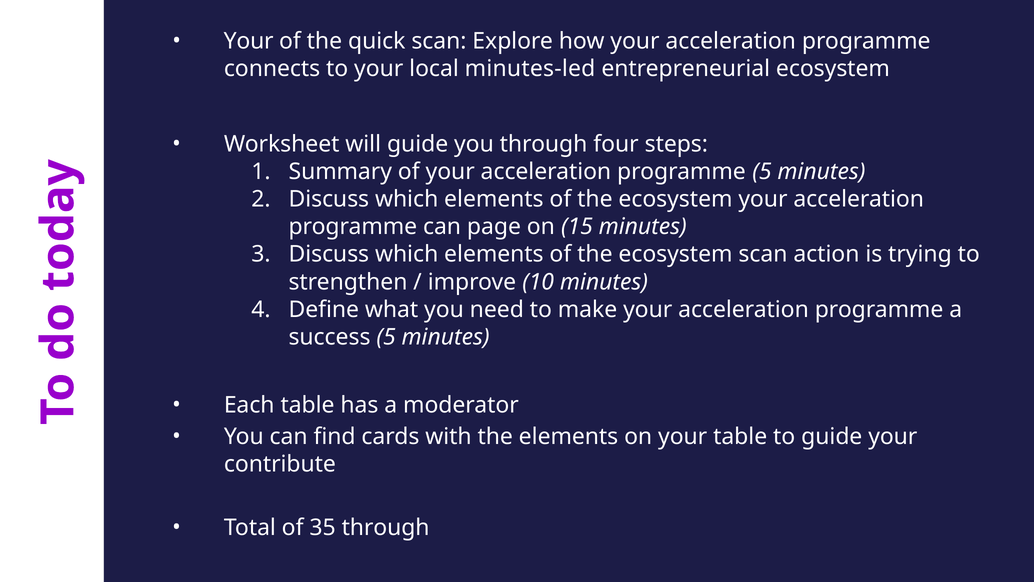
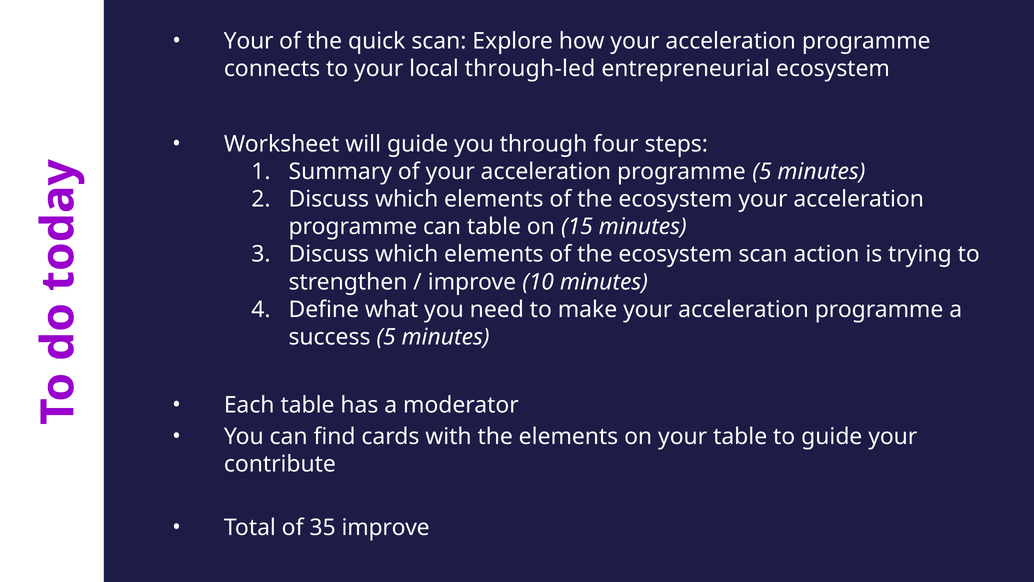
minutes-led: minutes-led -> through-led (530, 69)
can page: page -> table (494, 227)
35 through: through -> improve (386, 527)
